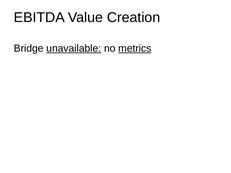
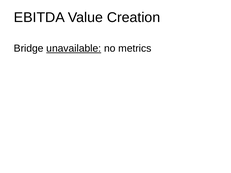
metrics underline: present -> none (135, 48)
